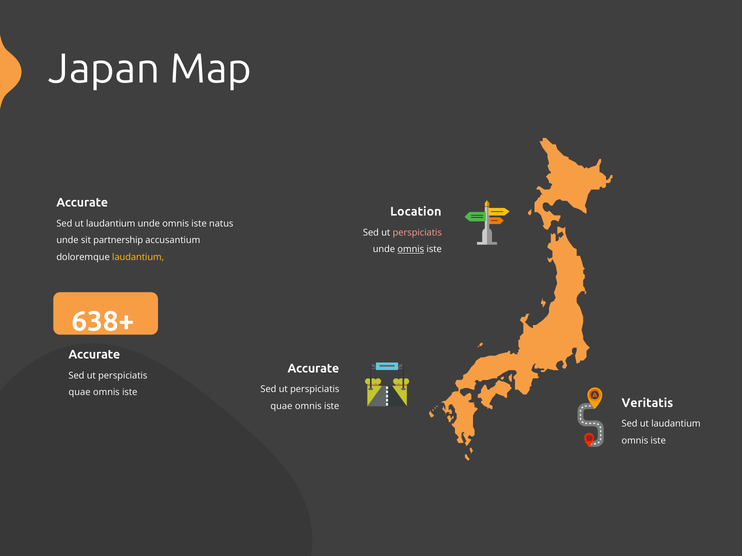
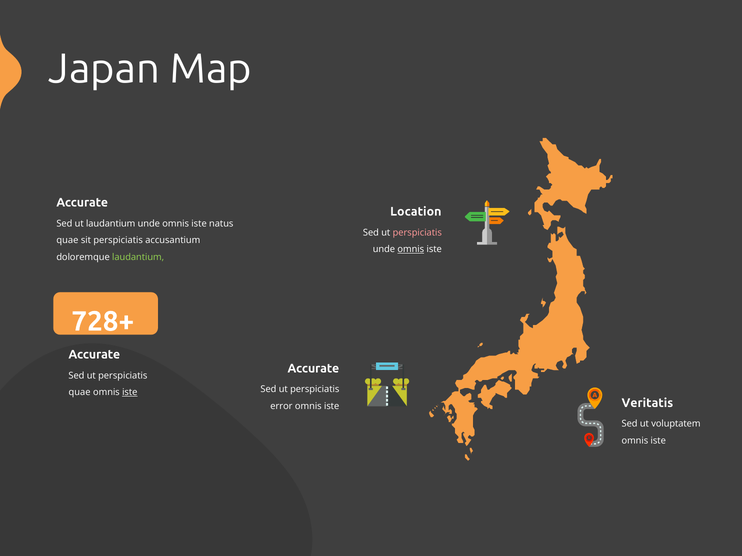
unde: unde -> quae (67, 240)
sit partnership: partnership -> perspiciatis (118, 240)
laudantium colour: yellow -> light green (138, 257)
638+: 638+ -> 728+ (103, 322)
iste underline: none -> present (130, 393)
quae: quae -> error (281, 406)
laudantium: laudantium -> voluptatem (676, 424)
